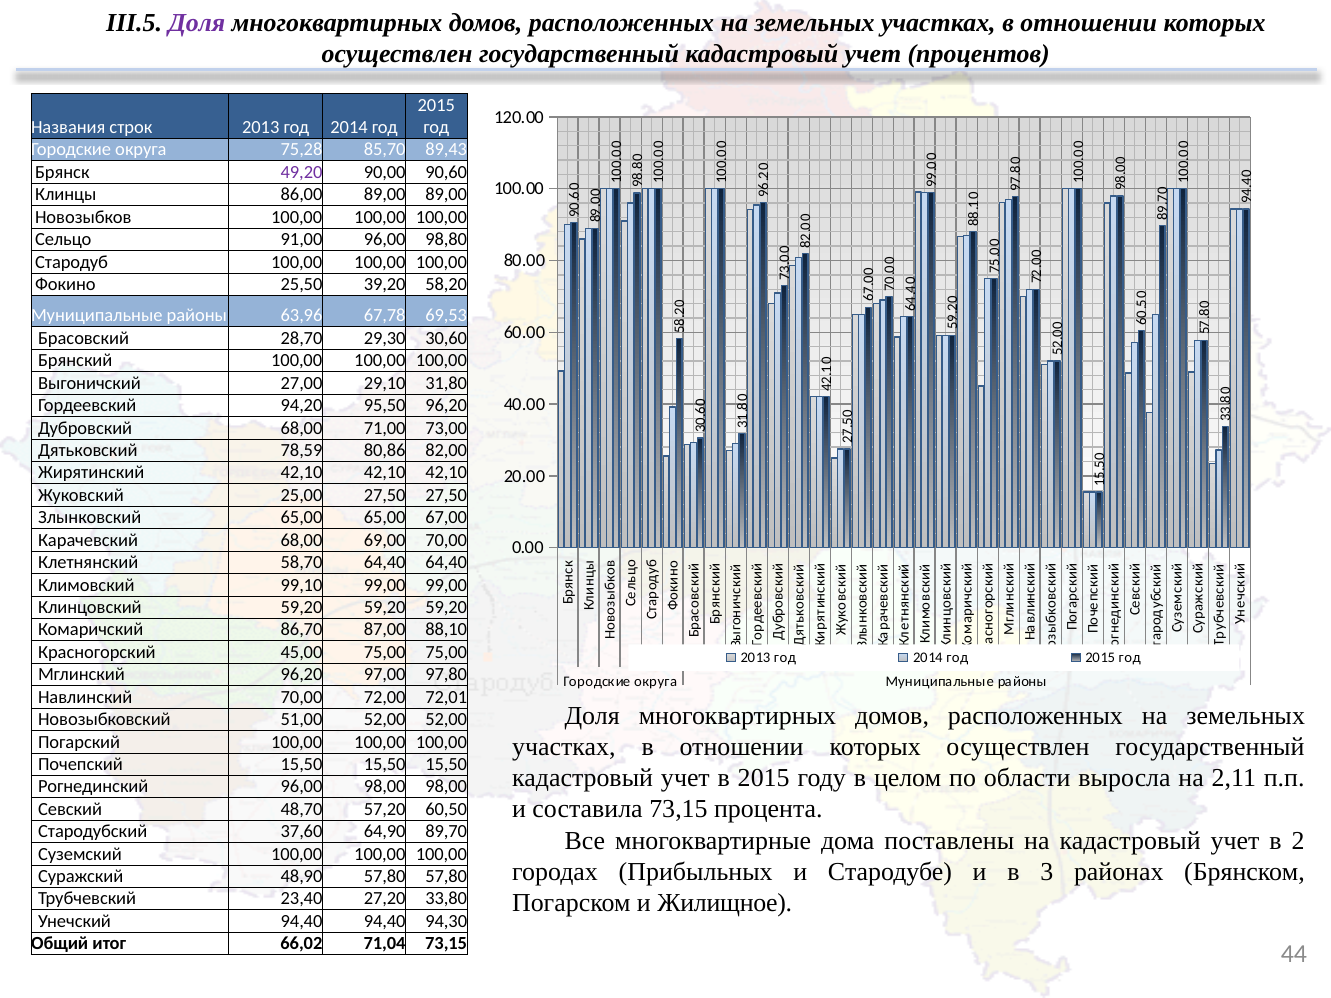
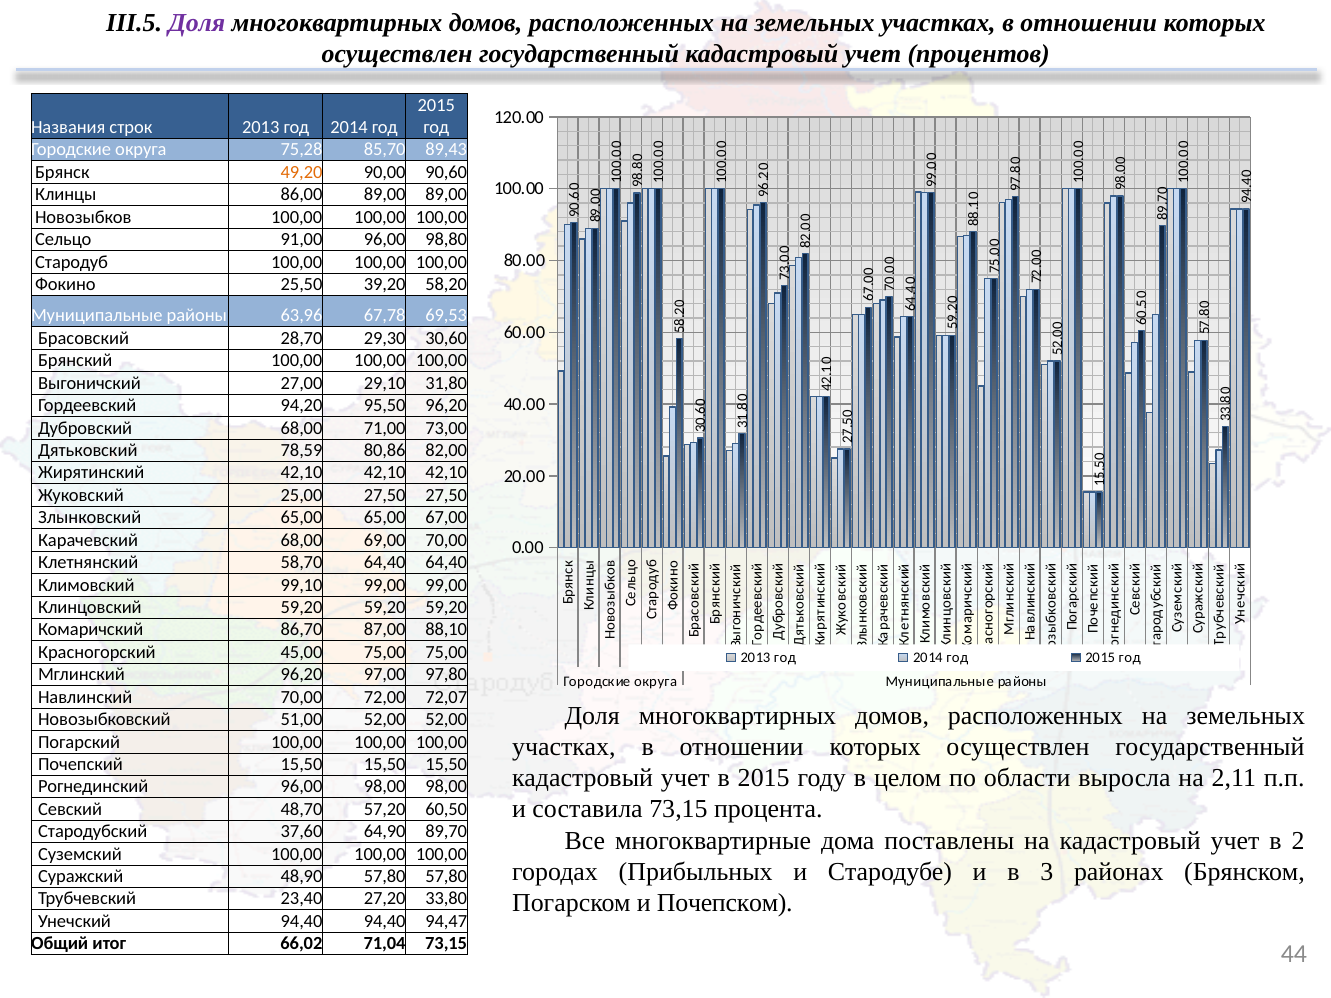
49,20 colour: purple -> orange (302, 172)
72,01: 72,01 -> 72,07 (446, 697)
Жилищное: Жилищное -> Почепском (725, 903)
94,30: 94,30 -> 94,47 (446, 922)
